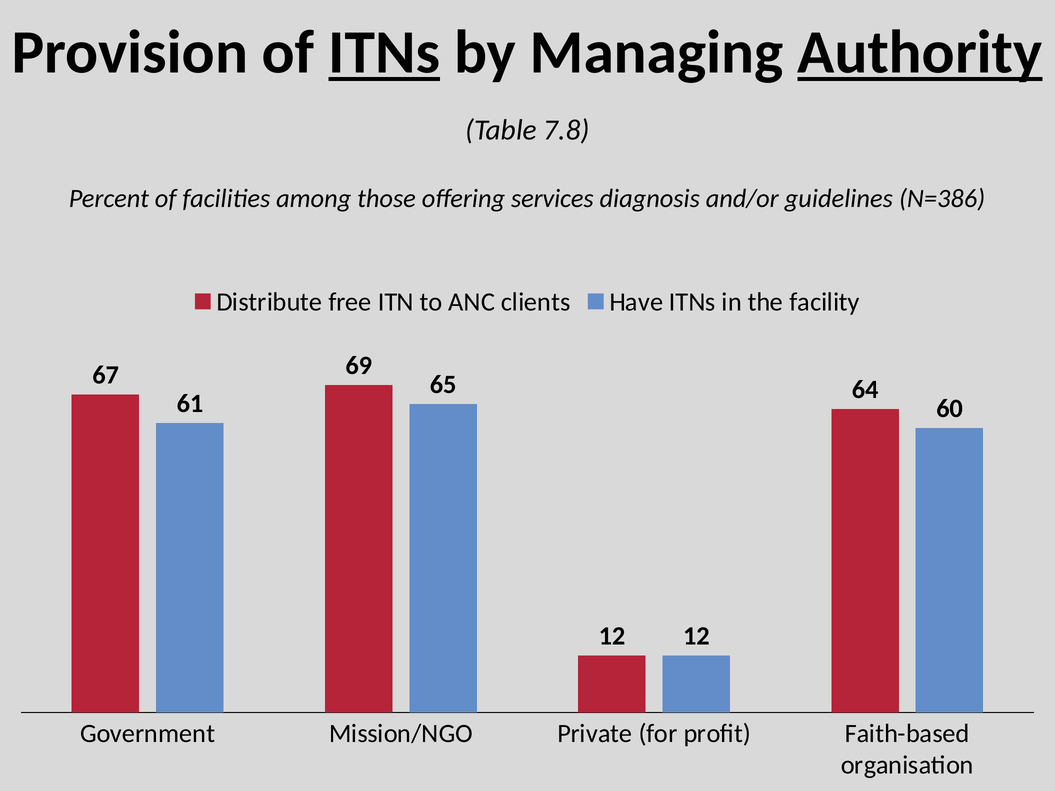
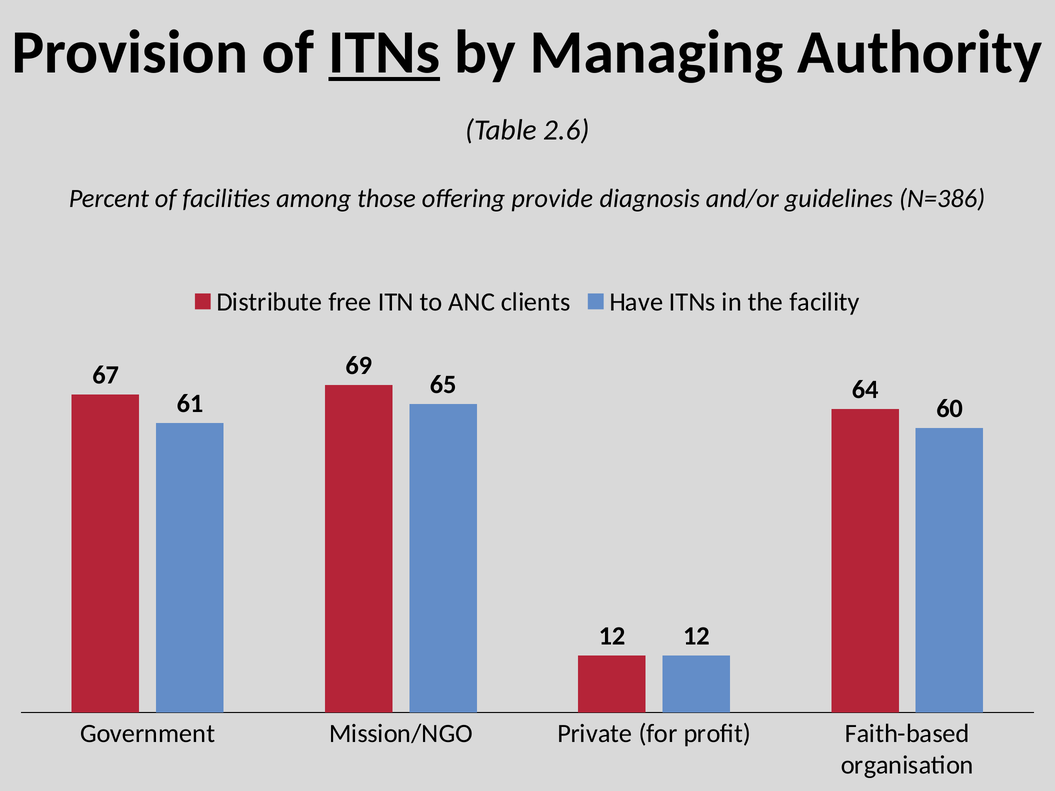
Authority underline: present -> none (920, 53)
7.8: 7.8 -> 2.6 (566, 130)
services: services -> provide (552, 199)
